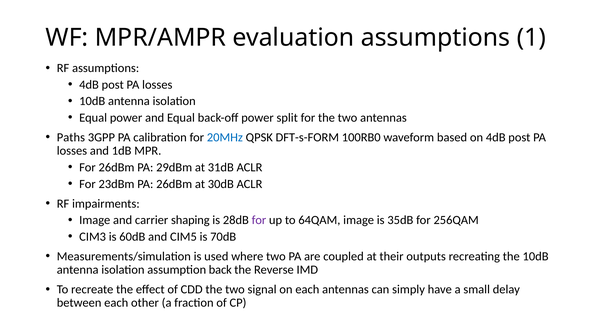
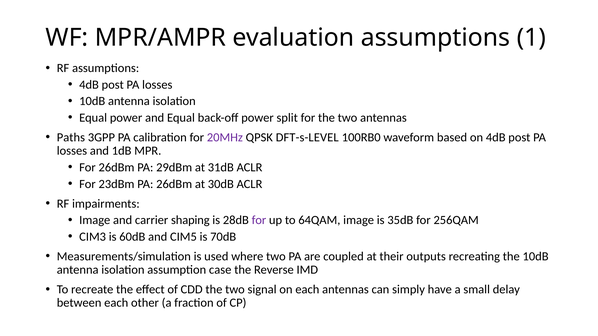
20MHz colour: blue -> purple (225, 138)
DFT-s-FORM: DFT-s-FORM -> DFT-s-LEVEL (307, 138)
back: back -> case (220, 270)
